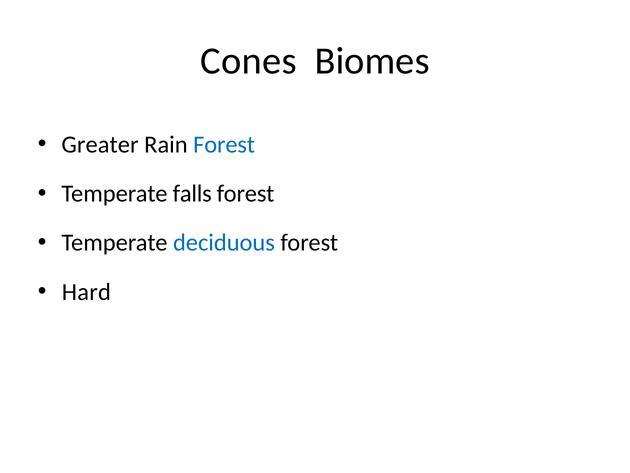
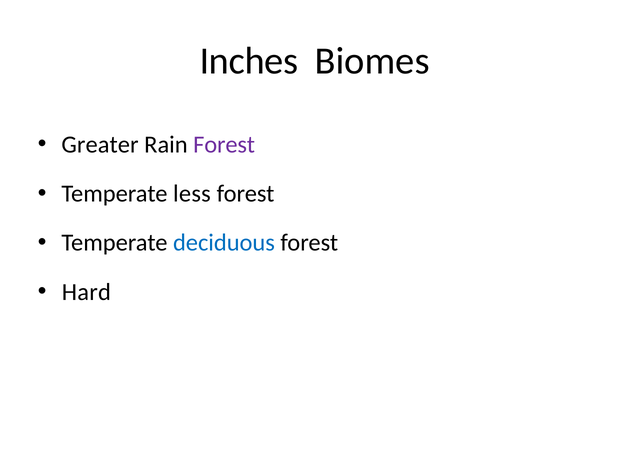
Cones: Cones -> Inches (249, 61)
Forest colour: blue -> purple (224, 145)
falls: falls -> less (192, 194)
